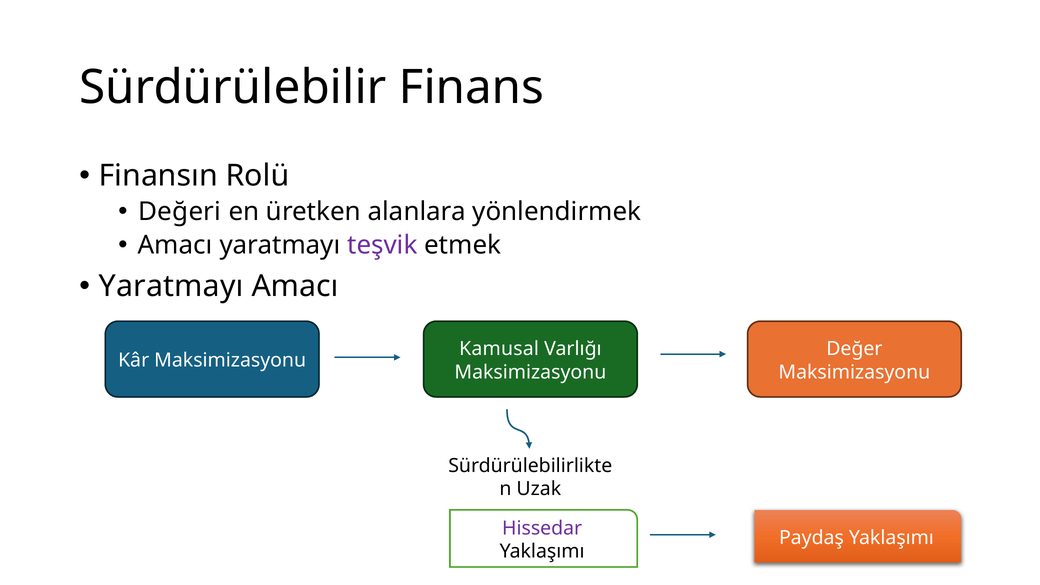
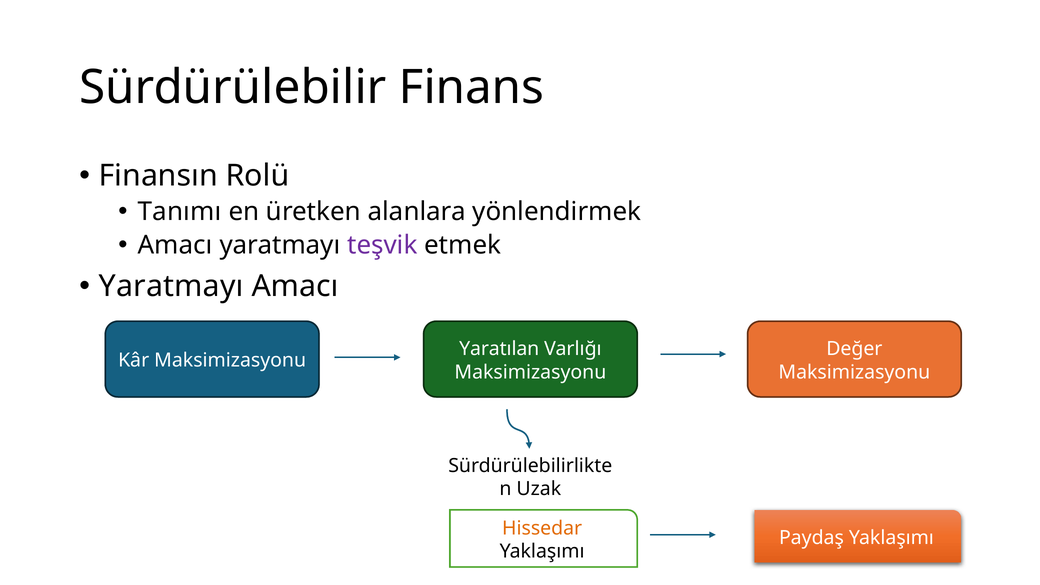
Değeri: Değeri -> Tanımı (180, 212)
Kamusal: Kamusal -> Yaratılan (499, 349)
Hissedar colour: purple -> orange (542, 528)
